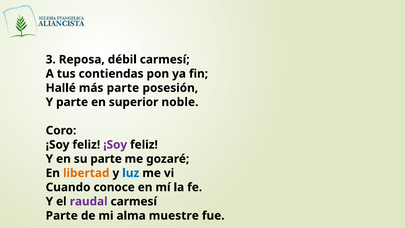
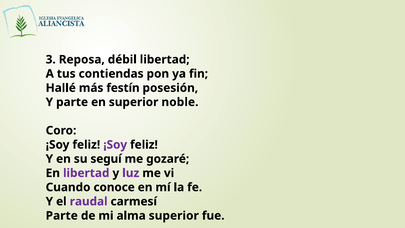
débil carmesí: carmesí -> libertad (165, 59)
más parte: parte -> festín (123, 88)
su parte: parte -> seguí (106, 159)
libertad colour: orange -> purple (86, 173)
luz colour: blue -> purple (131, 173)
alma muestre: muestre -> superior (174, 216)
